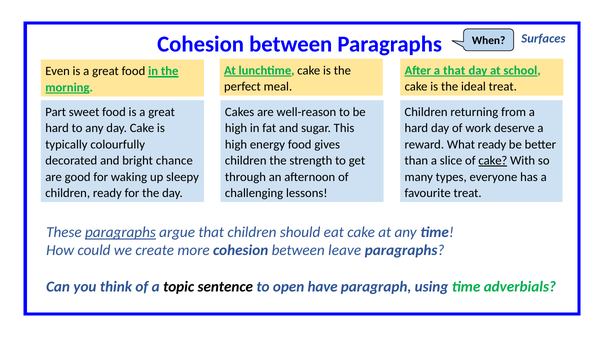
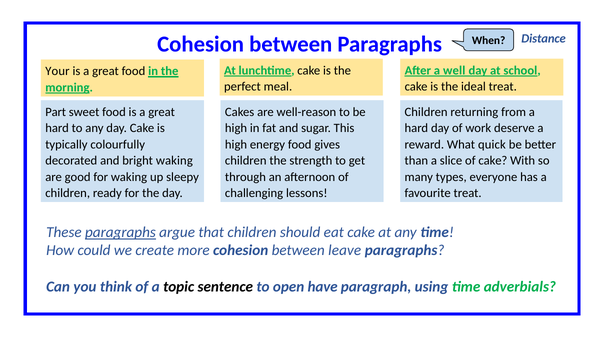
Surfaces: Surfaces -> Distance (544, 38)
a that: that -> well (454, 70)
Even: Even -> Your (57, 71)
What ready: ready -> quick (492, 144)
bright chance: chance -> waking (174, 161)
cake underline: present -> none (493, 161)
